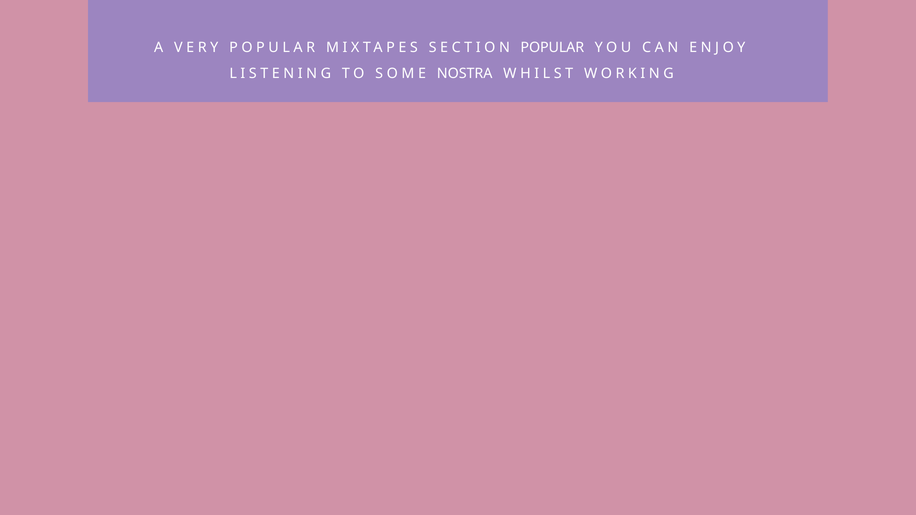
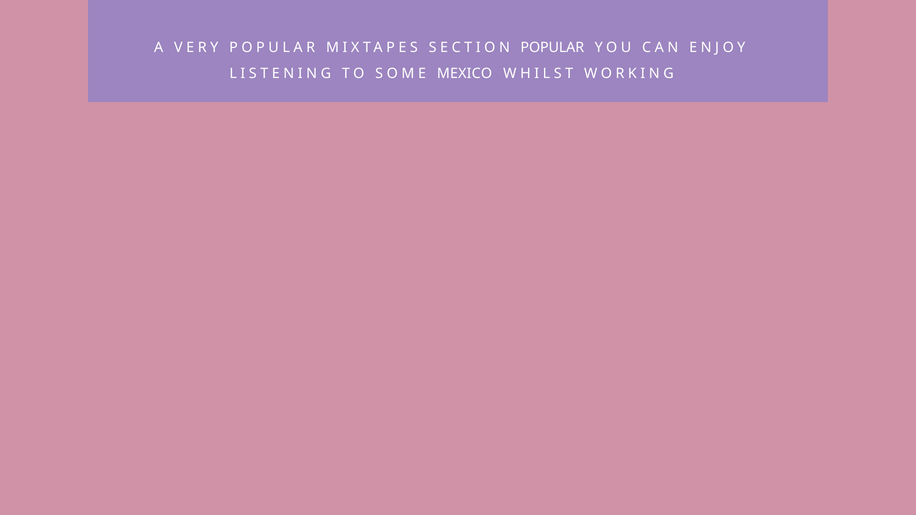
NOSTRA: NOSTRA -> MEXICO (465, 73)
